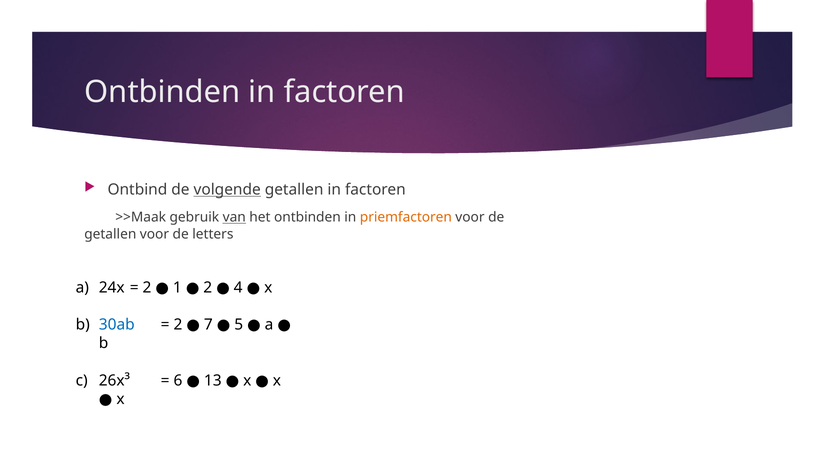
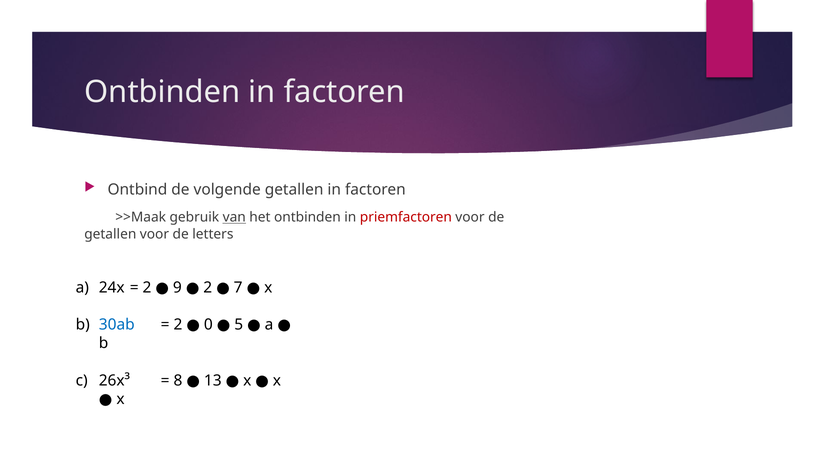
volgende underline: present -> none (227, 190)
priemfactoren colour: orange -> red (406, 217)
1: 1 -> 9 (177, 288)
4: 4 -> 7 (238, 288)
7: 7 -> 0 (208, 325)
6: 6 -> 8 (178, 381)
